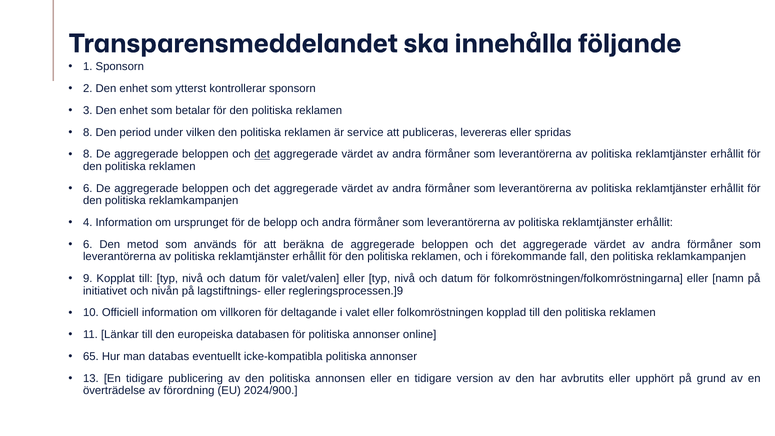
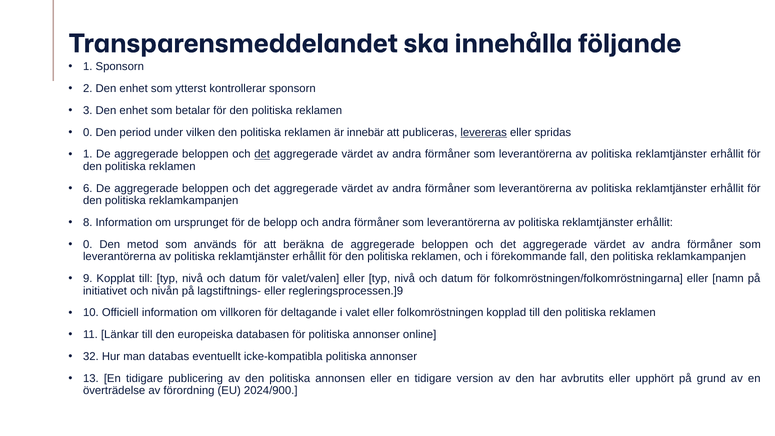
8: 8 -> 0 (88, 132)
service: service -> innebär (365, 132)
levereras underline: none -> present (484, 132)
8: 8 -> 1 (88, 154)
4: 4 -> 8 (88, 222)
6: 6 -> 0 (88, 244)
65: 65 -> 32 (91, 357)
